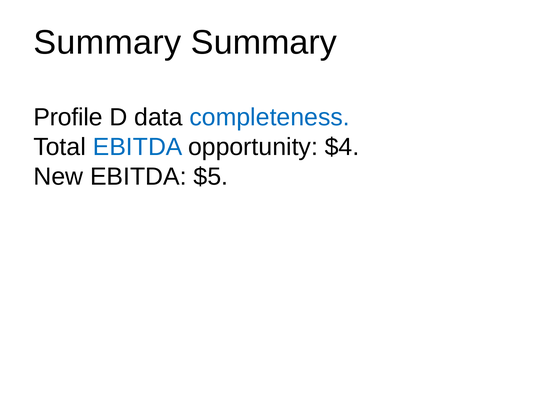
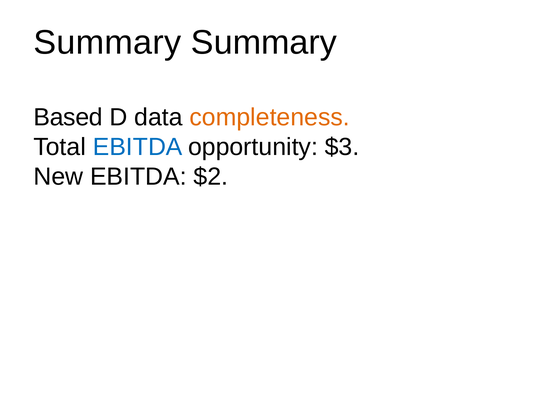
Profile: Profile -> Based (68, 117)
completeness colour: blue -> orange (270, 117)
$4: $4 -> $3 (342, 147)
$5: $5 -> $2 (211, 177)
